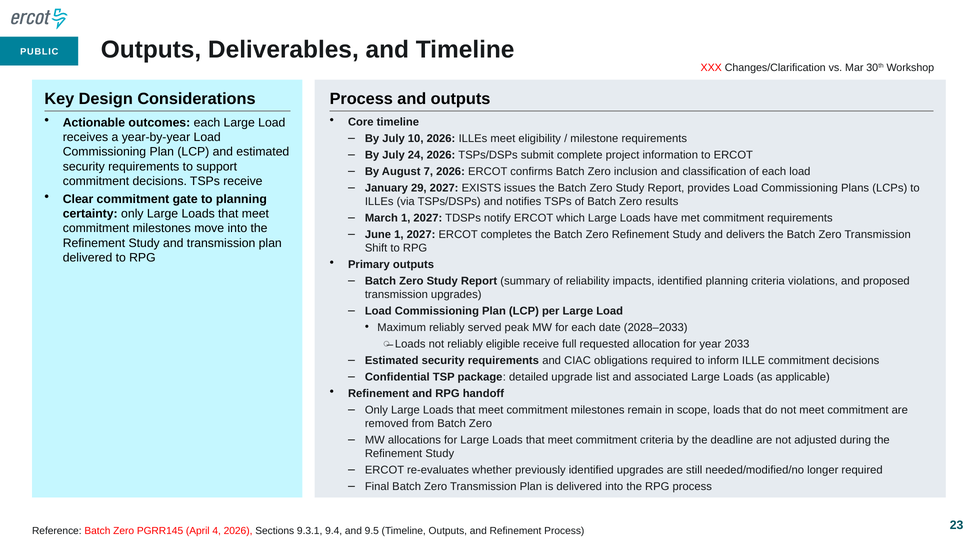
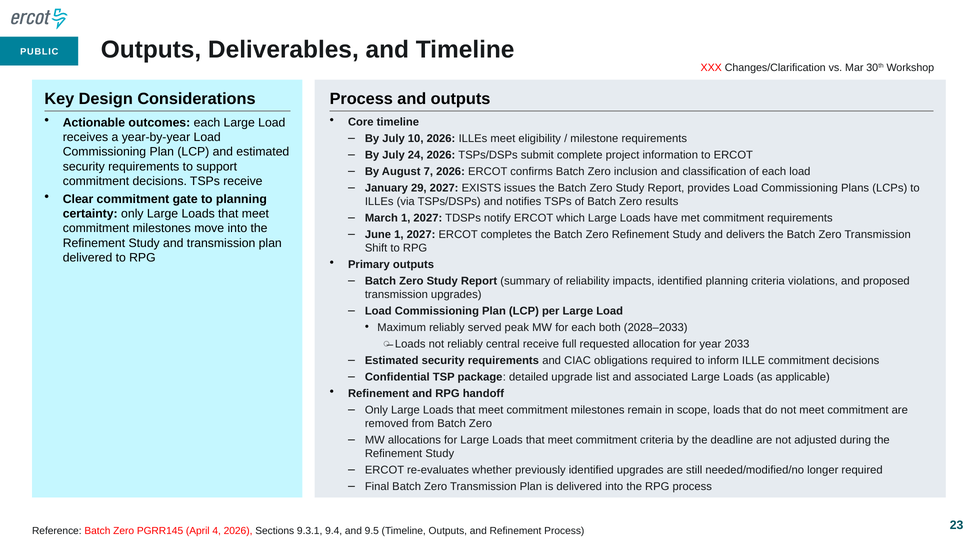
date: date -> both (610, 328)
eligible: eligible -> central (503, 344)
